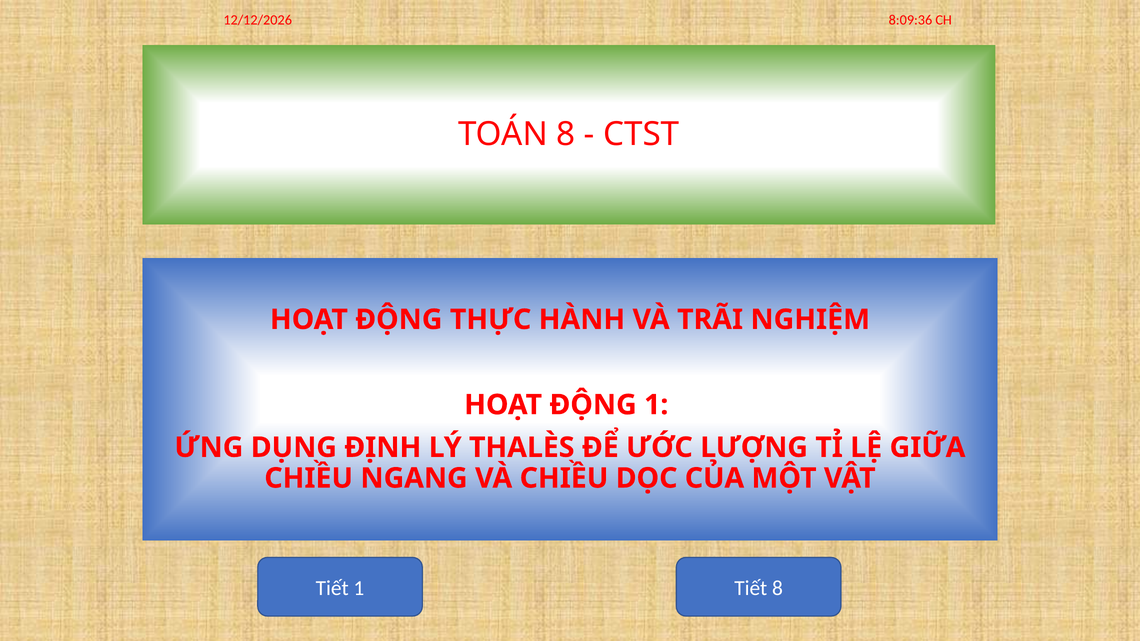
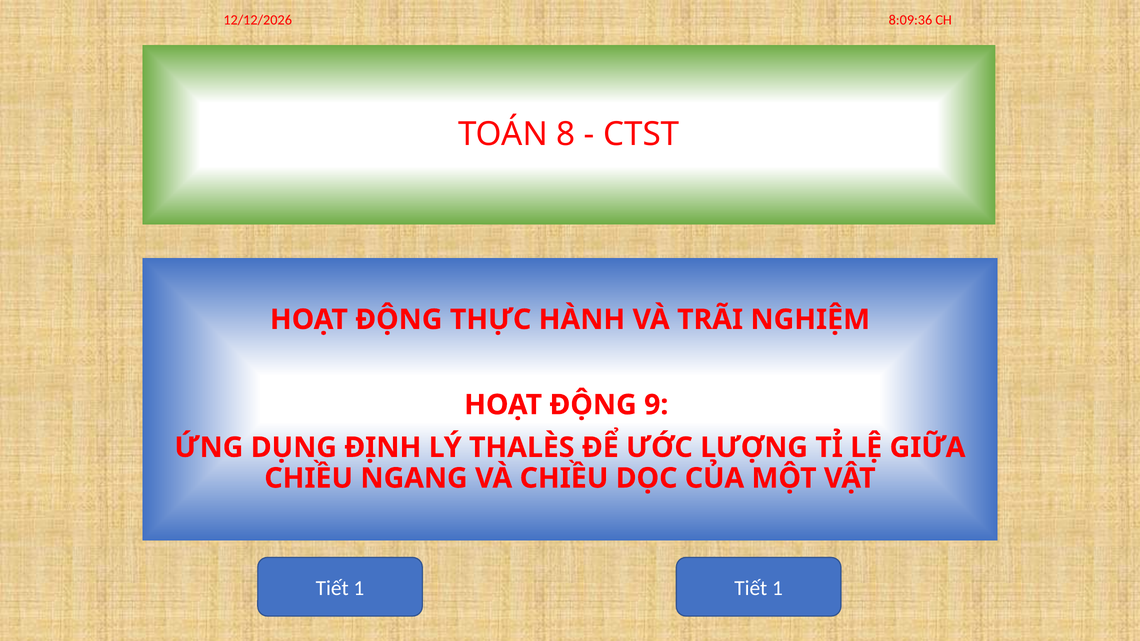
ĐỘNG 1: 1 -> 9 (656, 405)
1 Tiết 8: 8 -> 1 (777, 588)
